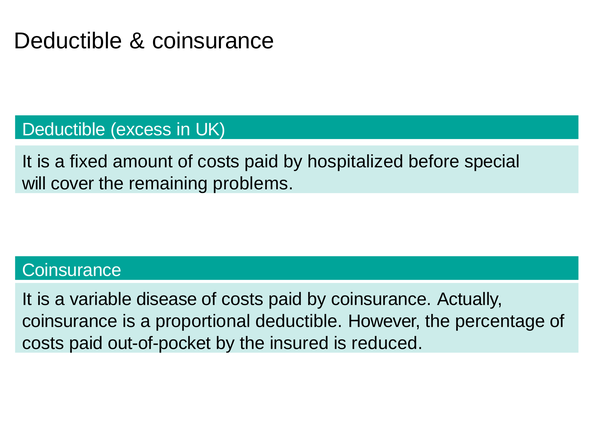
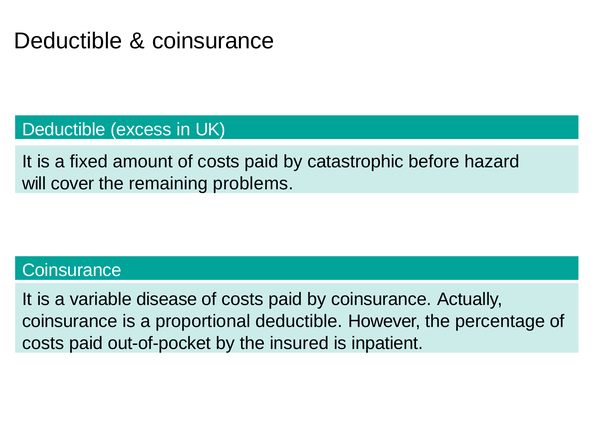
hospitalized: hospitalized -> catastrophic (356, 162)
special: special -> hazard (492, 162)
reduced: reduced -> inpatient (387, 343)
